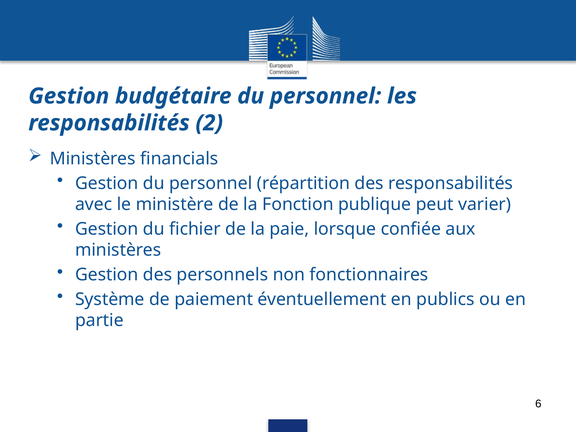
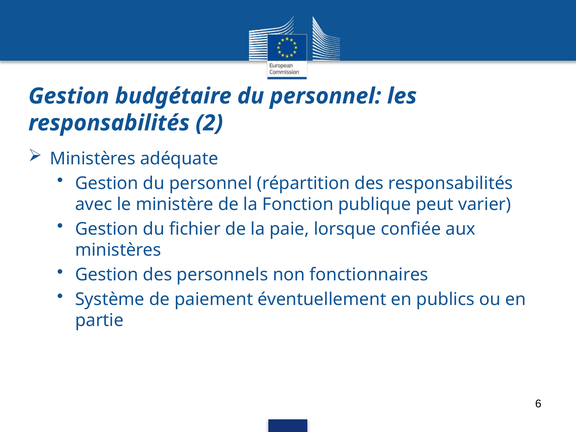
financials: financials -> adéquate (179, 159)
